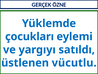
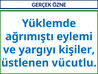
çocukları: çocukları -> ağrımıştı (30, 36)
satıldı: satıldı -> kişiler (77, 49)
